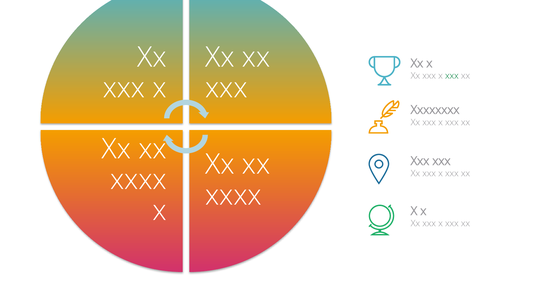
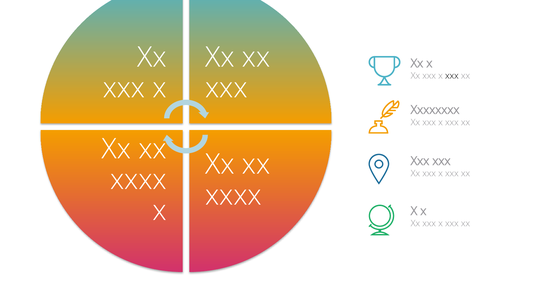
xxx colour: green -> black (452, 76)
